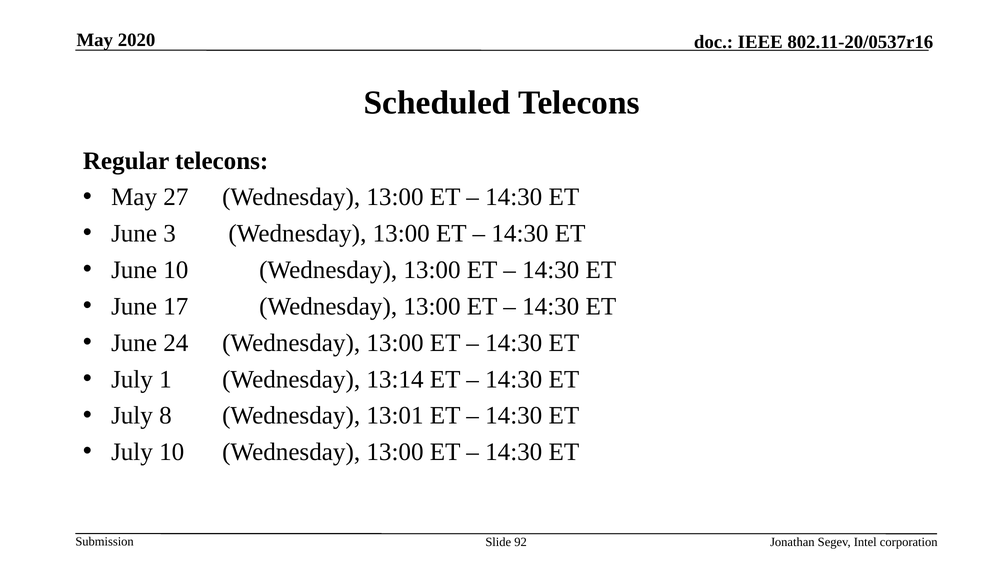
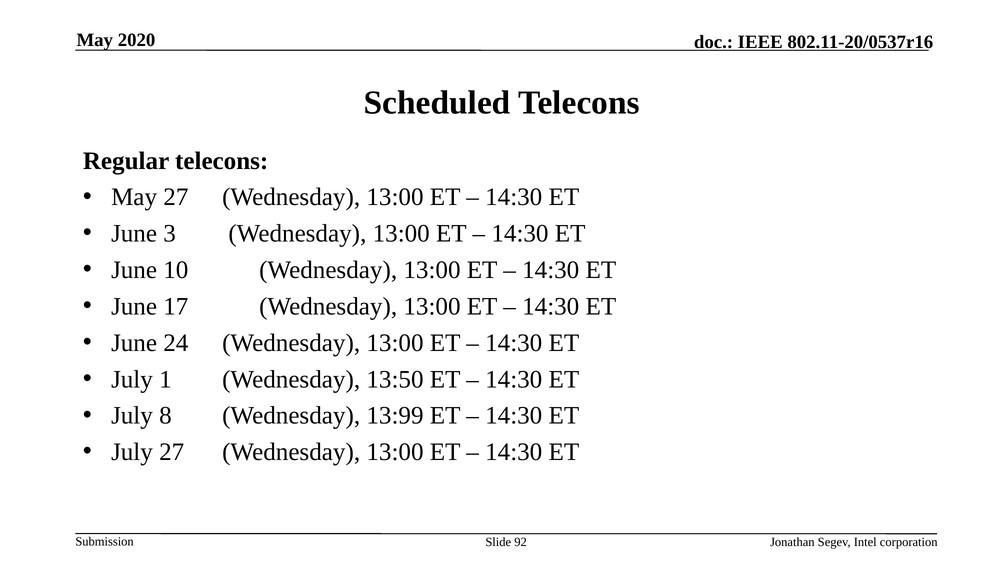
13:14: 13:14 -> 13:50 (395, 379)
13:01: 13:01 -> 13:99 (395, 415)
July 10: 10 -> 27 (172, 452)
